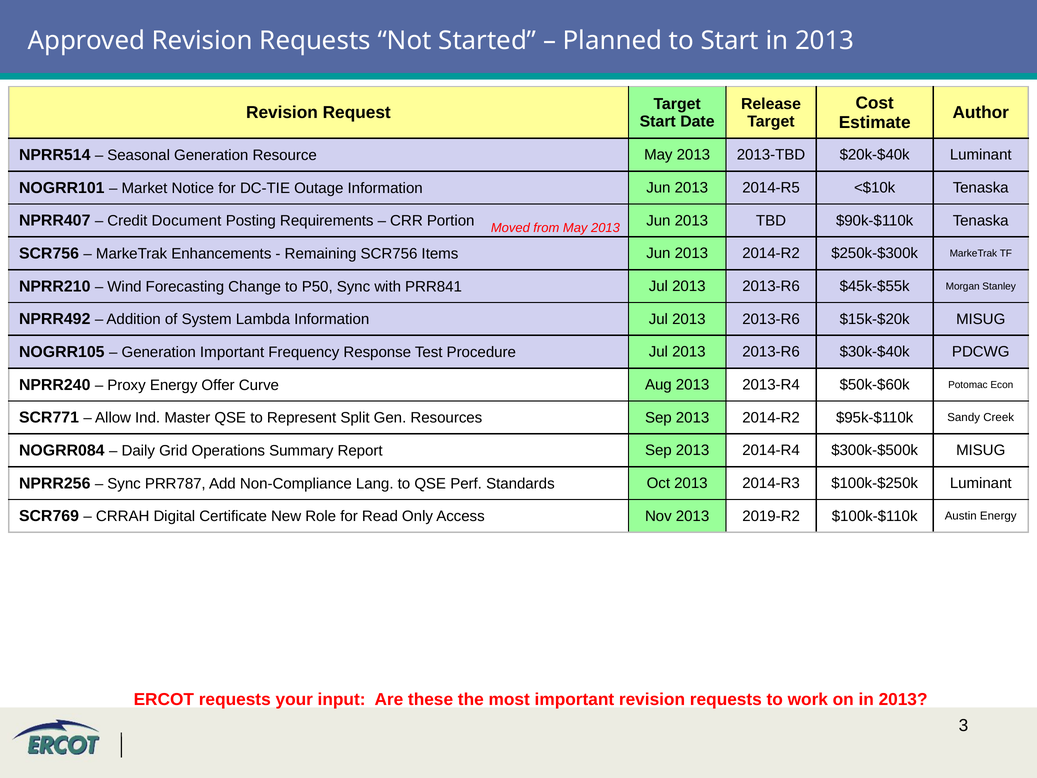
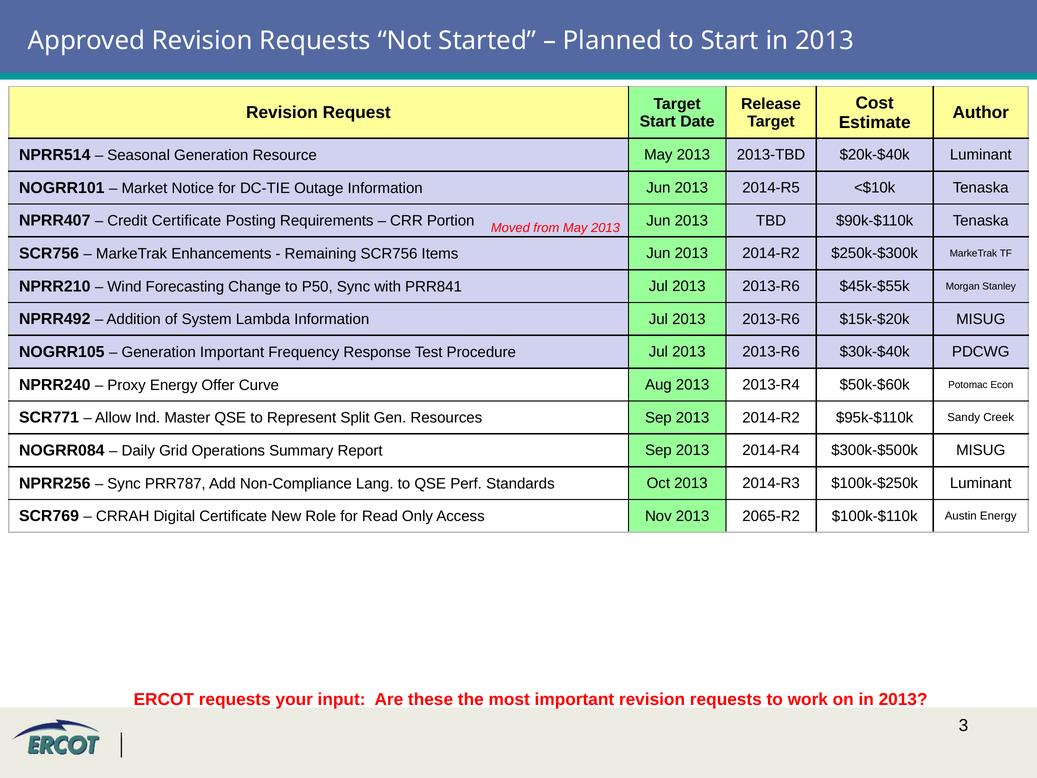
Credit Document: Document -> Certificate (186, 221)
2019-R2: 2019-R2 -> 2065-R2 (771, 516)
